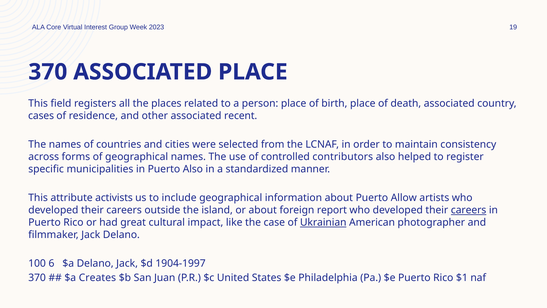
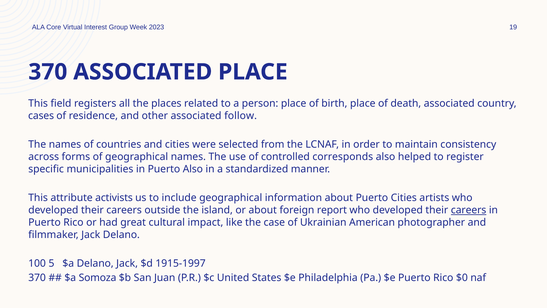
recent: recent -> follow (241, 116)
contributors: contributors -> corresponds (343, 157)
Puerto Allow: Allow -> Cities (404, 198)
Ukrainian underline: present -> none (323, 222)
6: 6 -> 5 (51, 263)
1904-1997: 1904-1997 -> 1915-1997 (181, 263)
Creates: Creates -> Somoza (98, 278)
$1: $1 -> $0 (462, 278)
